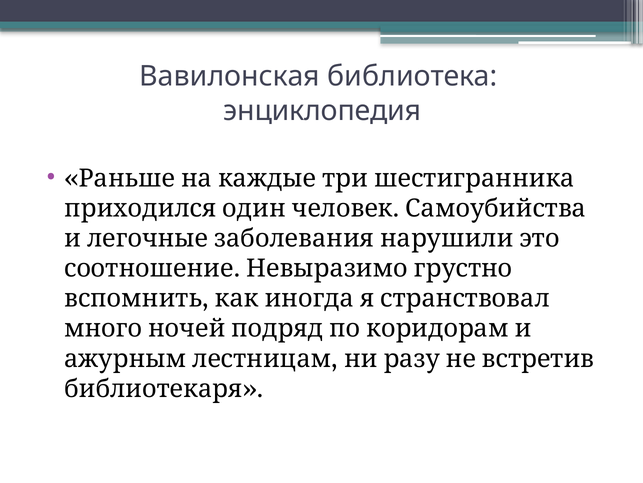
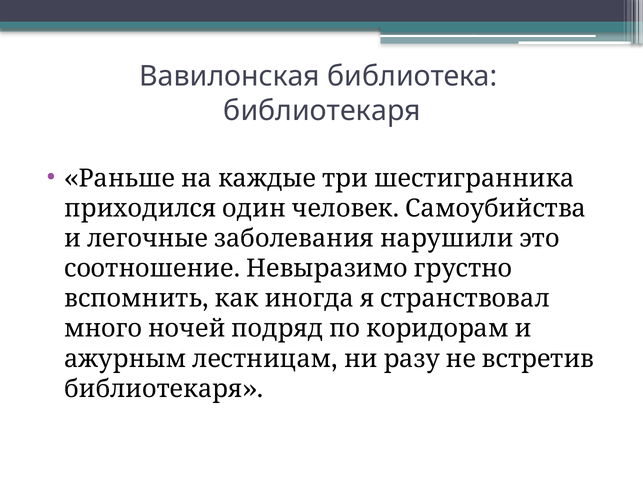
энциклопедия: энциклопедия -> библиотекаря (322, 110)
